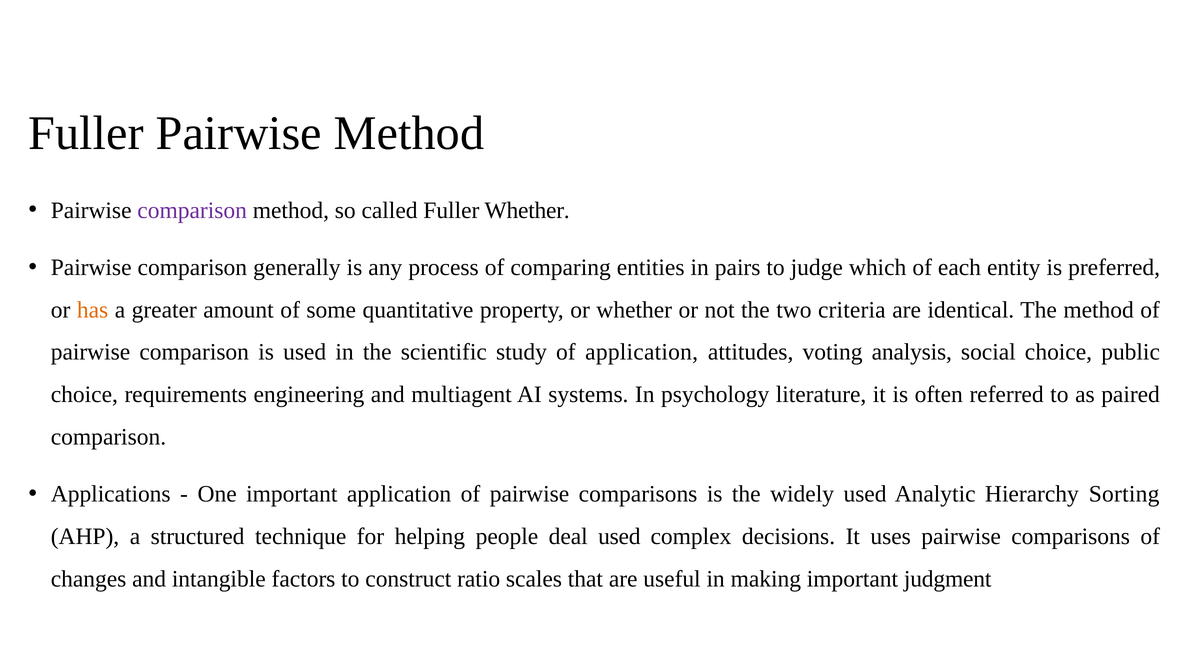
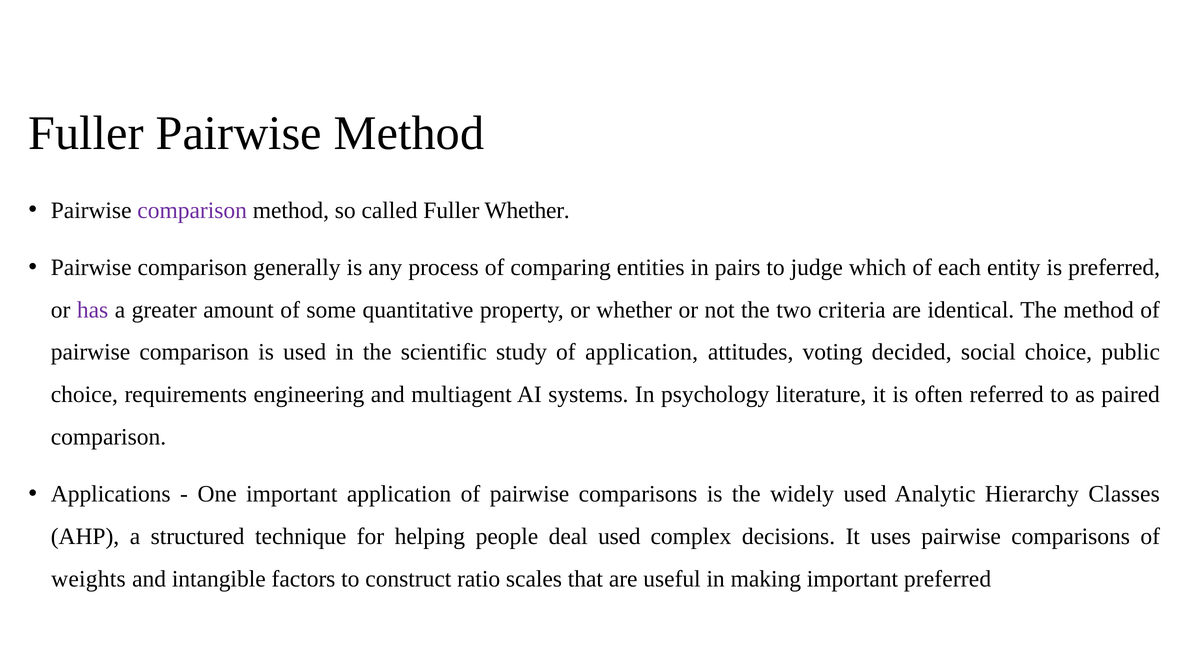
has colour: orange -> purple (93, 310)
analysis: analysis -> decided (912, 352)
Sorting: Sorting -> Classes (1124, 494)
changes: changes -> weights (88, 579)
important judgment: judgment -> preferred (948, 579)
